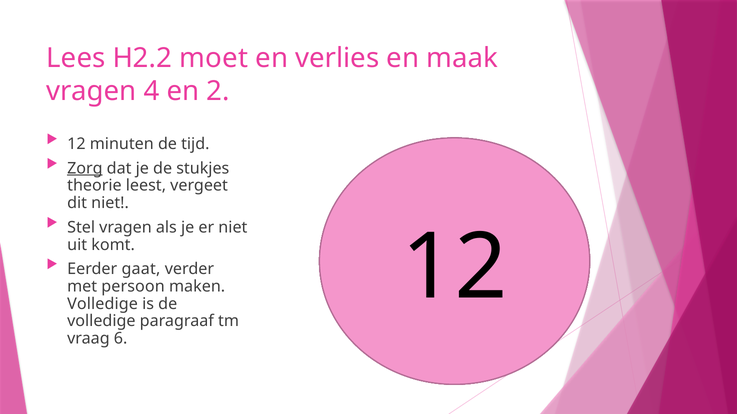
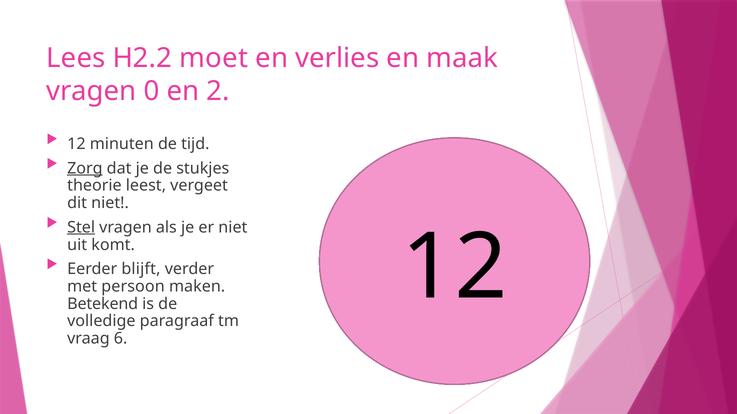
4: 4 -> 0 (152, 91)
Stel underline: none -> present (81, 228)
gaat: gaat -> blijft (141, 269)
Volledige: Volledige -> Betekend (103, 304)
